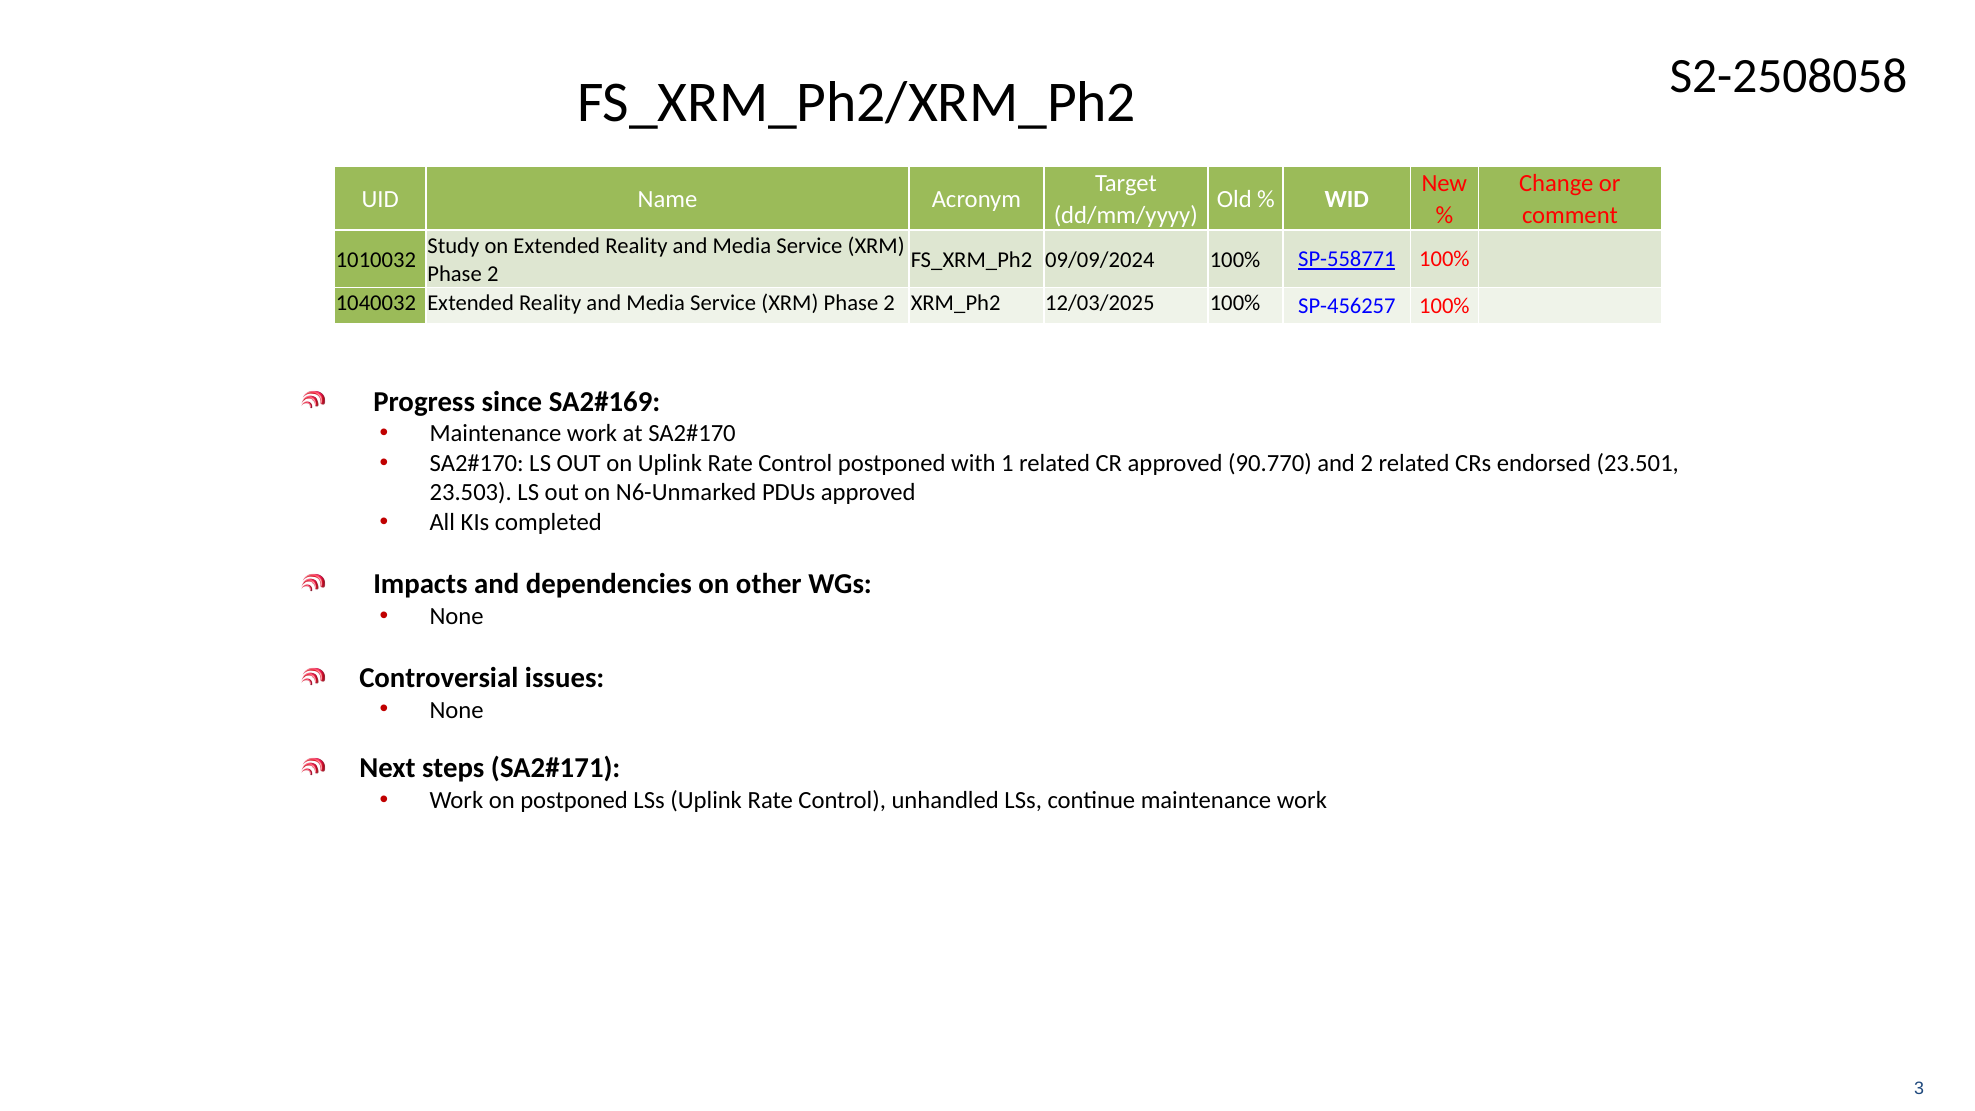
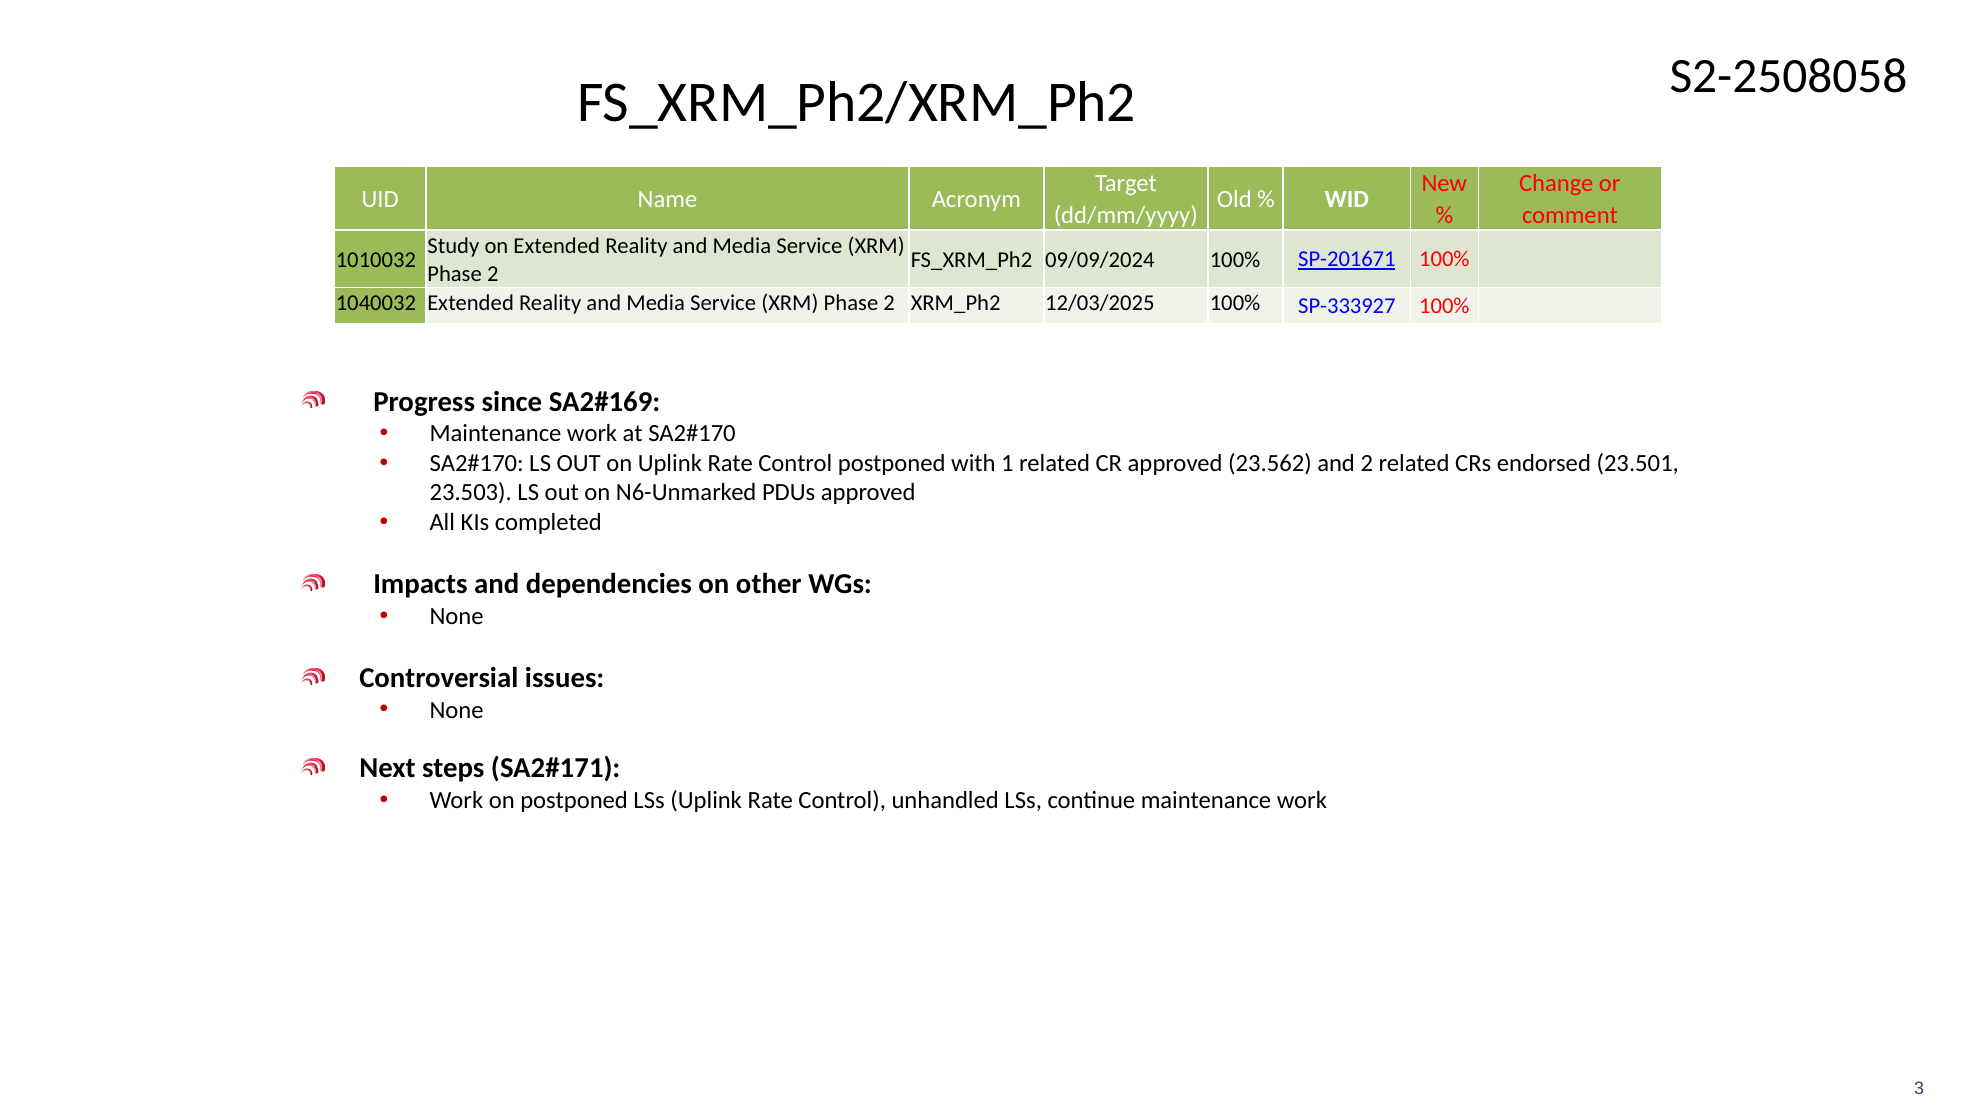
SP-558771: SP-558771 -> SP-201671 (1347, 259)
SP-456257: SP-456257 -> SP-333927 (1347, 306)
90.770: 90.770 -> 23.562 (1270, 463)
